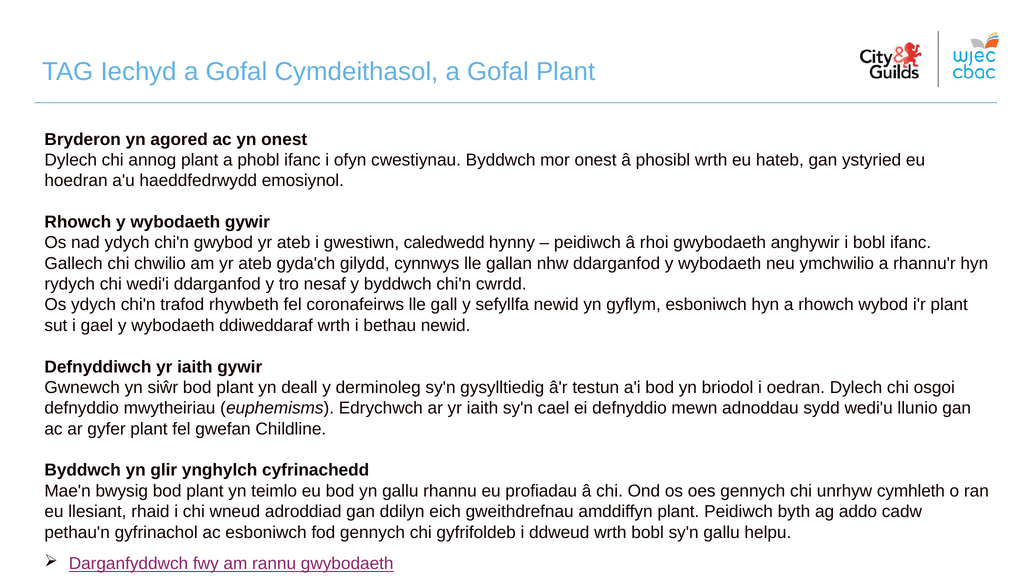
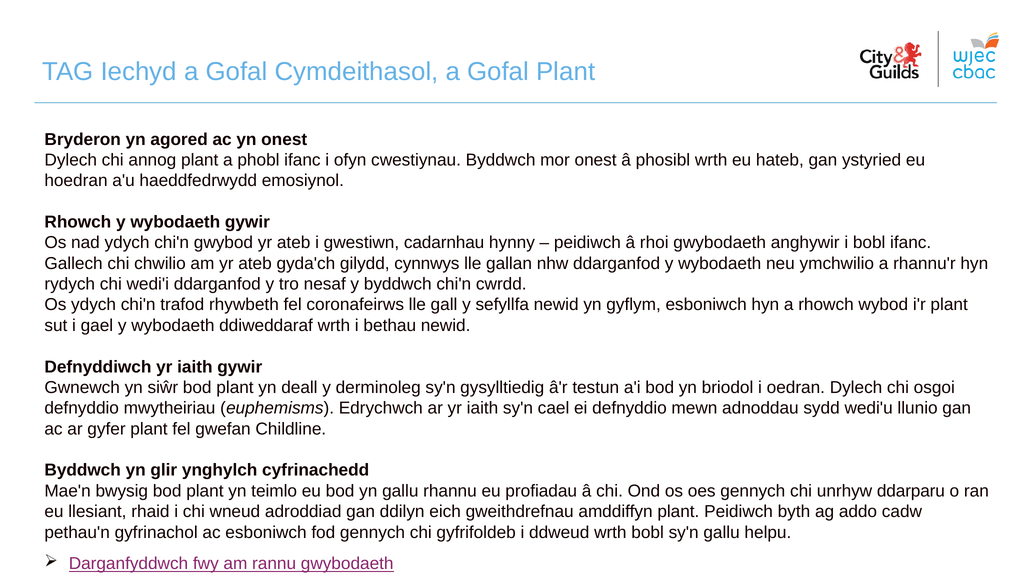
caledwedd: caledwedd -> cadarnhau (444, 243)
cymhleth: cymhleth -> ddarparu (911, 491)
